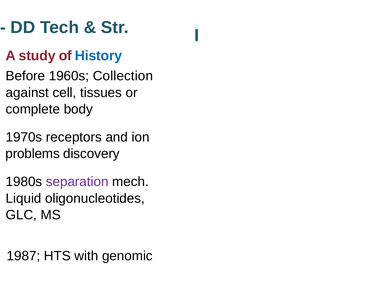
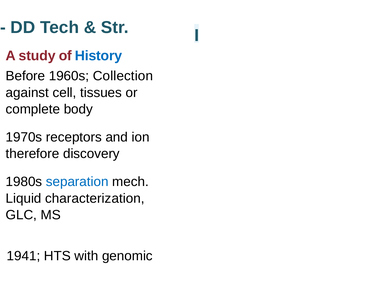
problems: problems -> therefore (33, 154)
separation colour: purple -> blue (77, 182)
oligonucleotides: oligonucleotides -> characterization (95, 198)
1987: 1987 -> 1941 (23, 256)
